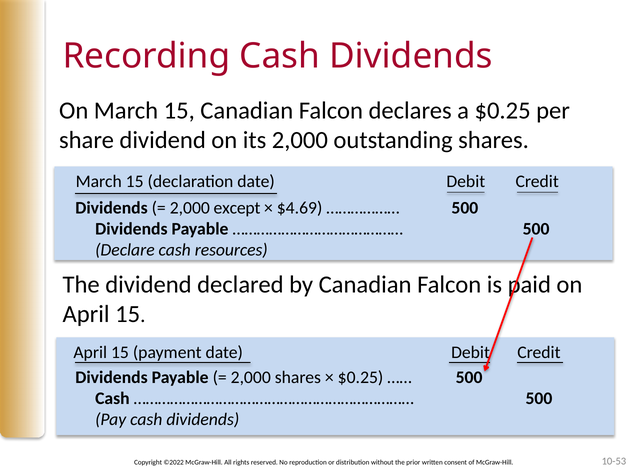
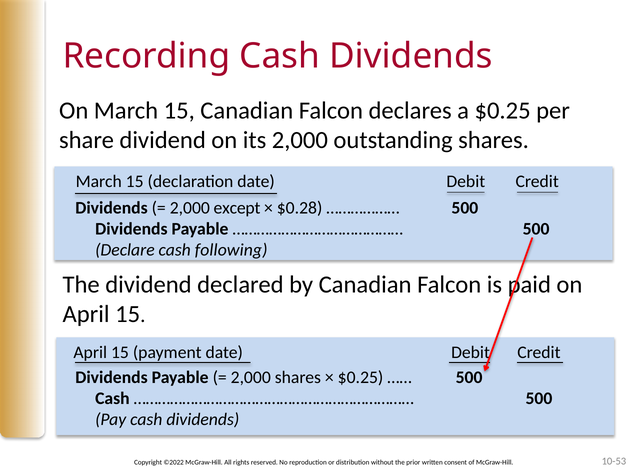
$4.69: $4.69 -> $0.28 (300, 208)
resources: resources -> following (231, 250)
